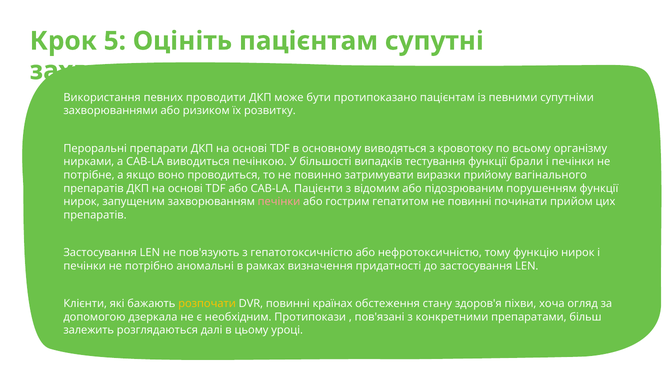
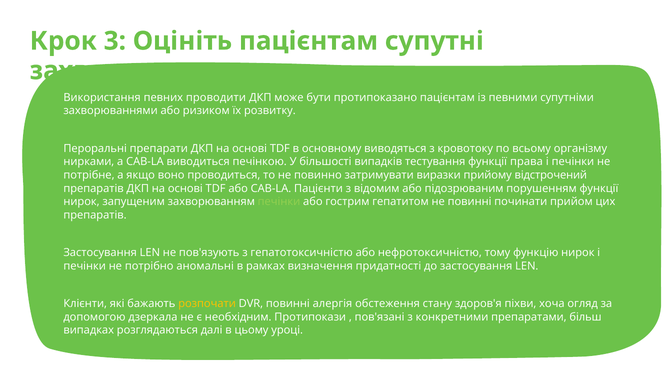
5: 5 -> 3 (115, 41)
брали: брали -> права (526, 162)
вагінального: вагінального -> відстрочений (551, 175)
печінки colour: pink -> light green (279, 202)
країнах: країнах -> алергія (332, 304)
залежить: залежить -> випадках (89, 331)
